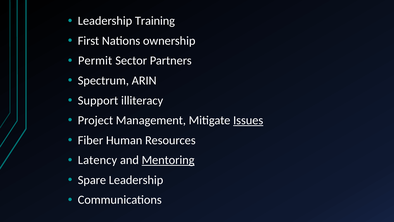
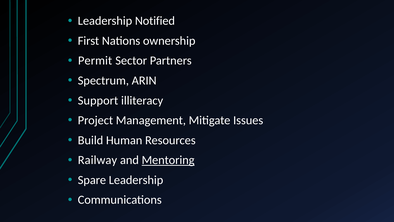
Training: Training -> Notified (155, 21)
Issues underline: present -> none (248, 120)
Fiber: Fiber -> Build (90, 140)
Latency: Latency -> Railway (97, 160)
